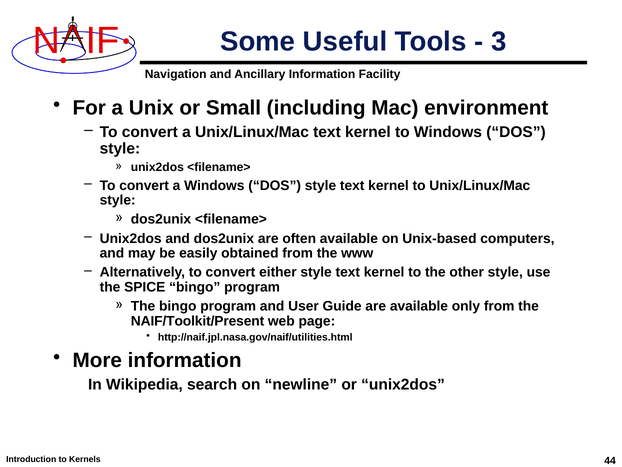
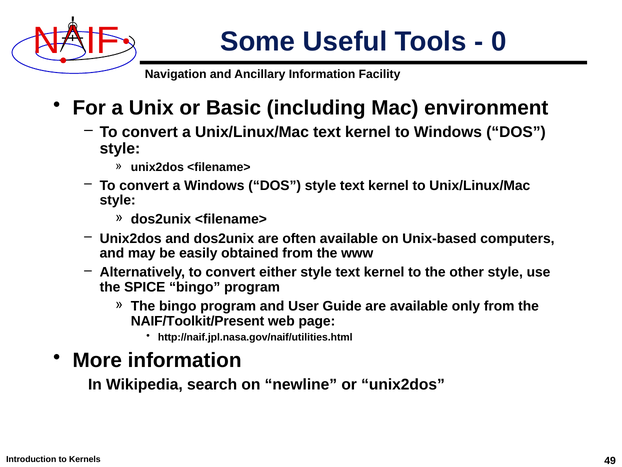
3: 3 -> 0 (499, 42)
Small: Small -> Basic (233, 108)
44: 44 -> 49 (610, 460)
